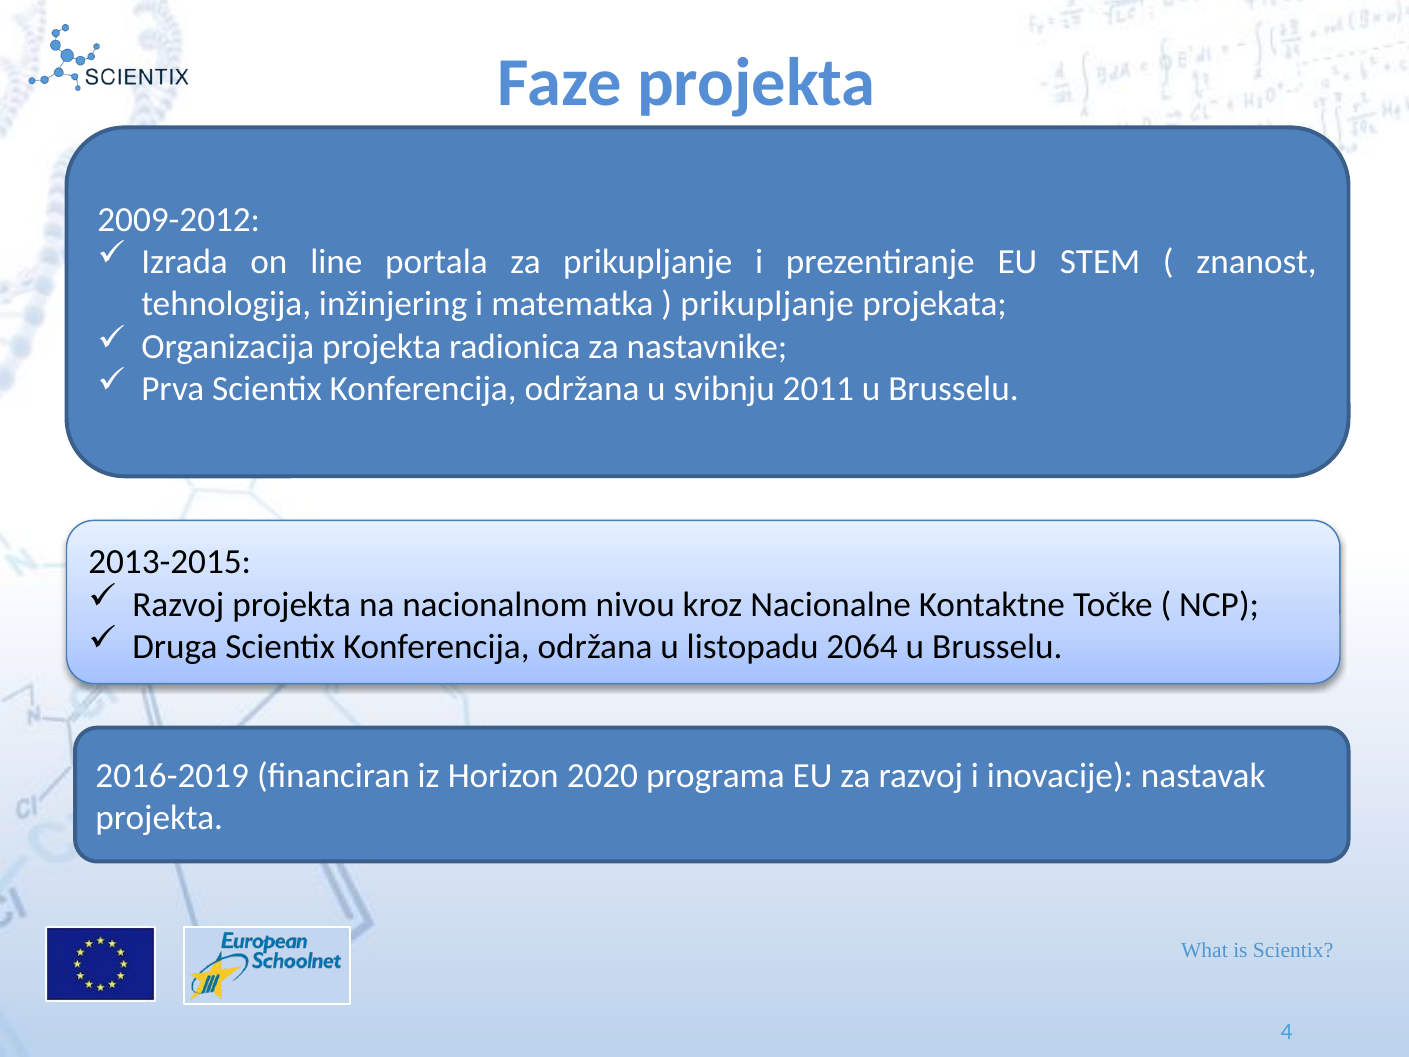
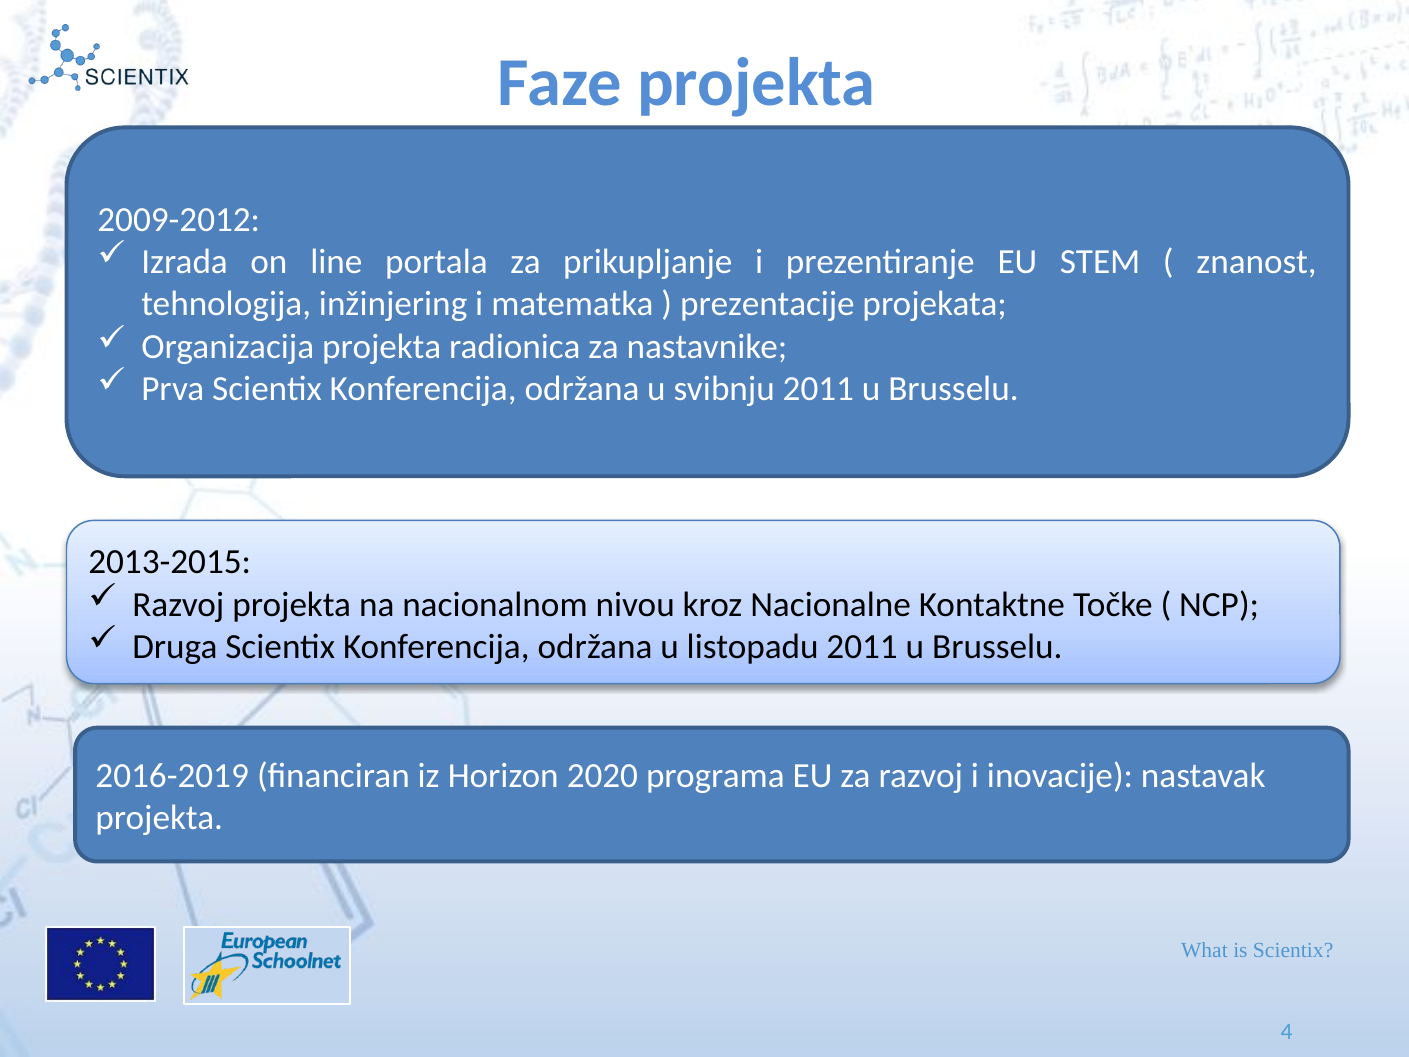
prikupljanje: prikupljanje -> prezentacije (767, 304)
listopadu 2064: 2064 -> 2011 (862, 647)
